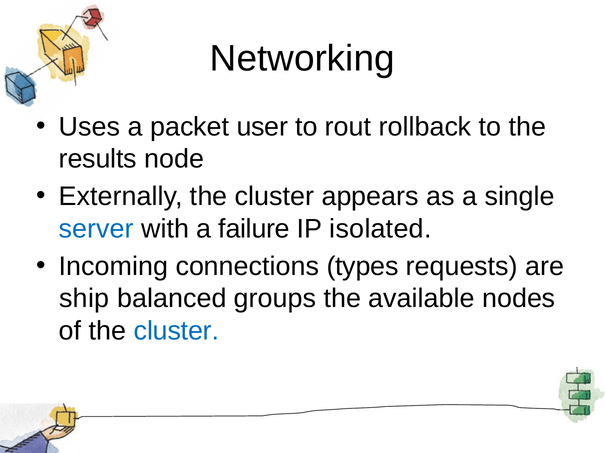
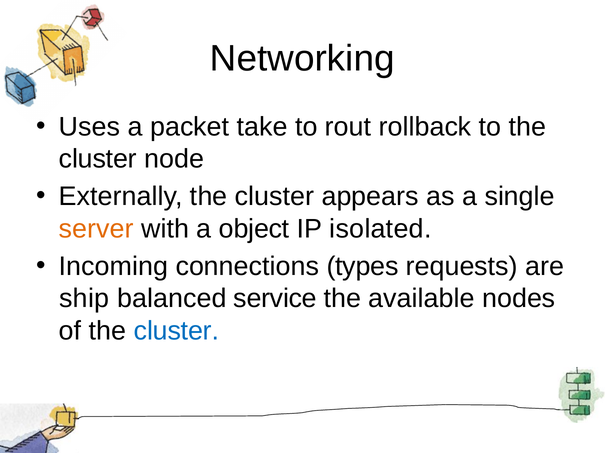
user: user -> take (262, 127)
results: results -> cluster (98, 159)
server colour: blue -> orange (96, 229)
failure: failure -> object (254, 229)
groups: groups -> service (275, 299)
